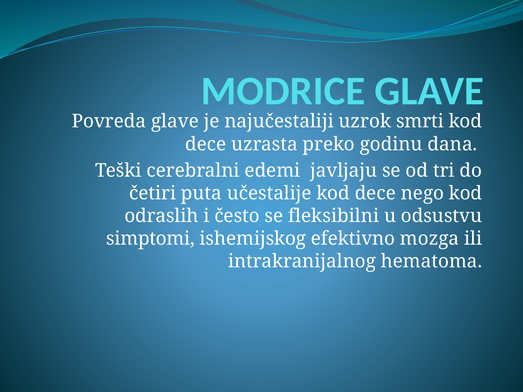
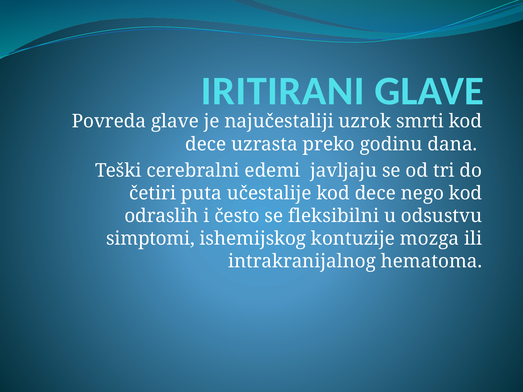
MODRICE: MODRICE -> IRITIRANI (283, 91)
efektivno: efektivno -> kontuzije (353, 239)
